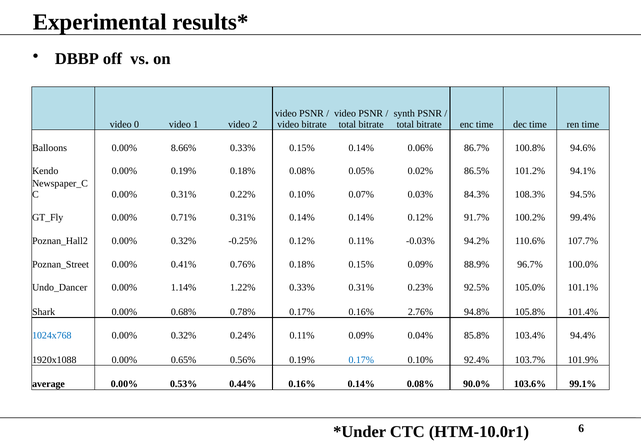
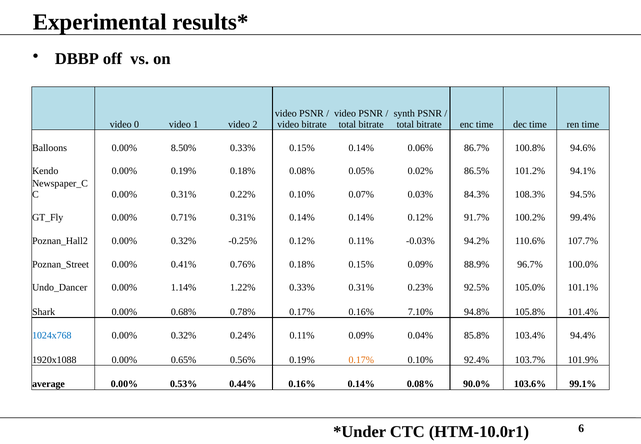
8.66%: 8.66% -> 8.50% (184, 148)
2.76%: 2.76% -> 7.10% (421, 312)
0.17% colour: blue -> orange (361, 360)
